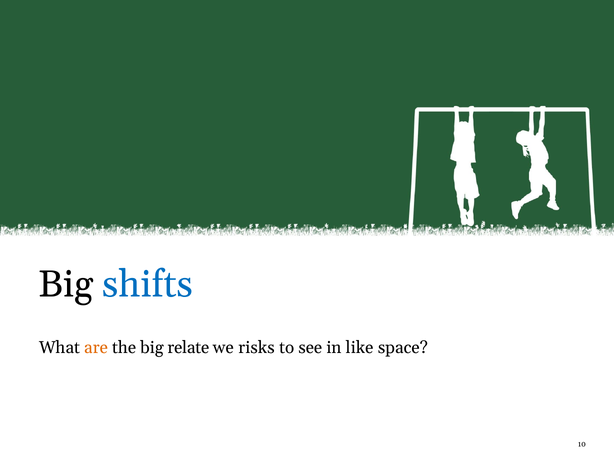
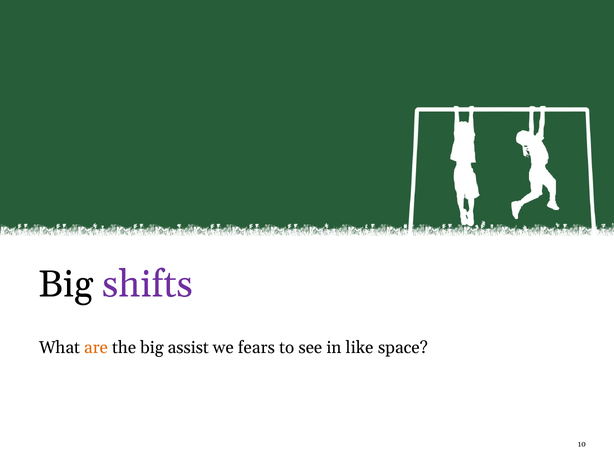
shifts colour: blue -> purple (148, 284)
relate: relate -> assist (188, 347)
risks: risks -> fears (256, 347)
